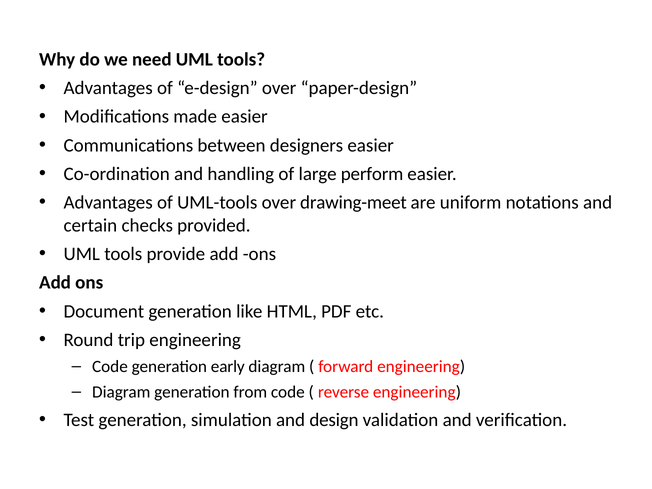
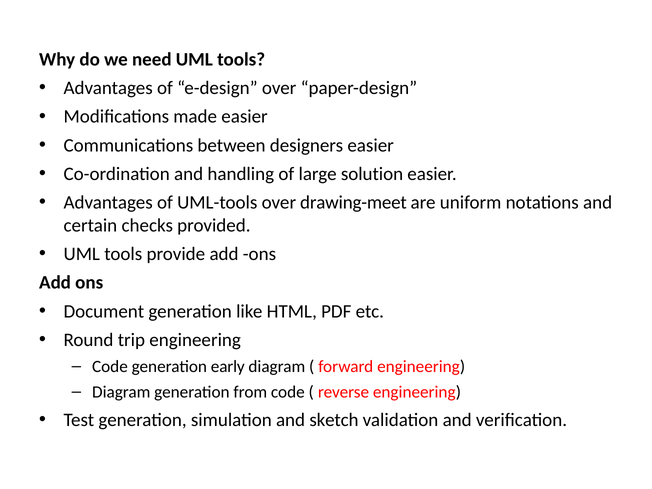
perform: perform -> solution (372, 174)
design: design -> sketch (334, 420)
